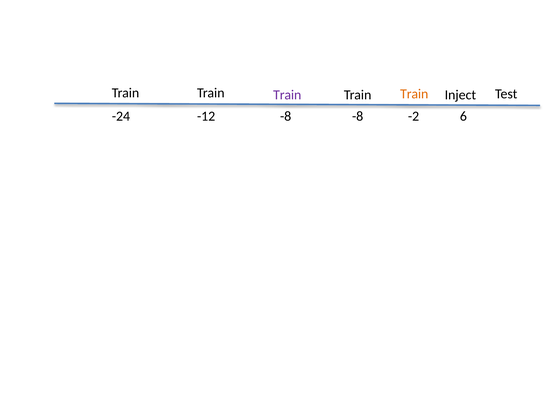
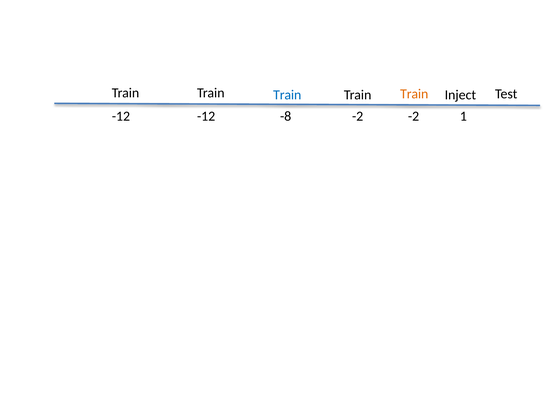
Train colour: purple -> blue (287, 95)
-24: -24 -> -12 (121, 116)
-8 -8: -8 -> -2 (358, 116)
6: 6 -> 1 (463, 116)
